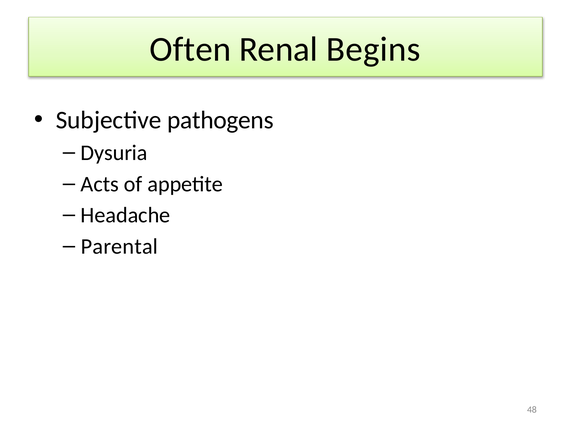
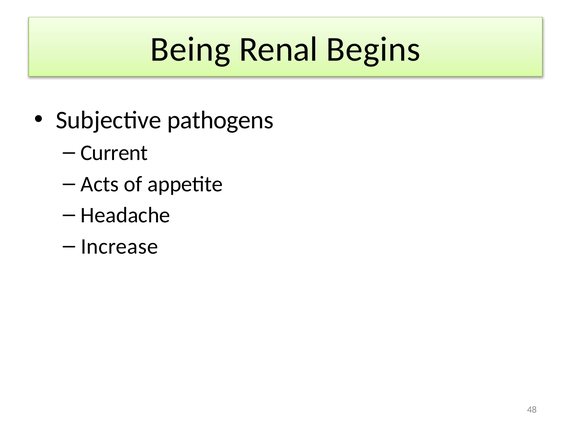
Often: Often -> Being (190, 49)
Dysuria: Dysuria -> Current (114, 153)
Parental: Parental -> Increase (119, 246)
